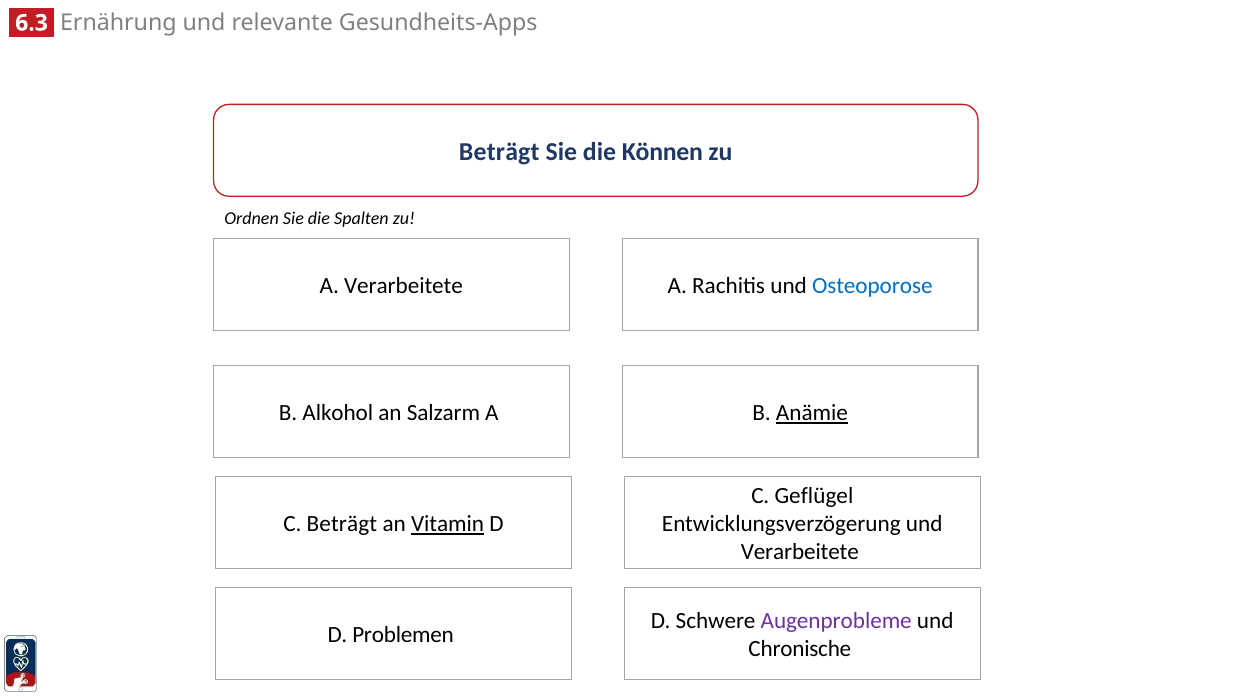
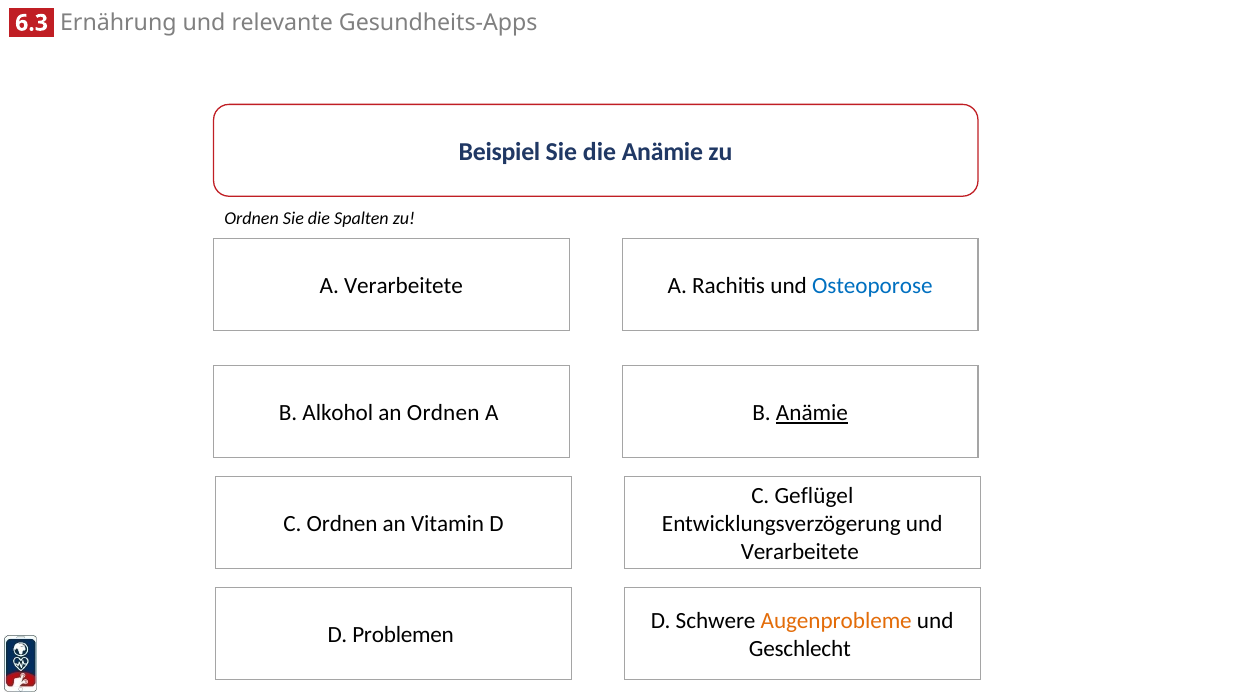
Beträgt: Beträgt -> Beispiel (500, 152)
die Können: Können -> Anämie (662, 152)
an Salzarm: Salzarm -> Ordnen (443, 413)
C Beträgt: Beträgt -> Ordnen (342, 524)
Vitamin underline: present -> none (448, 524)
Augenprobleme colour: purple -> orange (836, 621)
Chronische: Chronische -> Geschlecht (800, 649)
